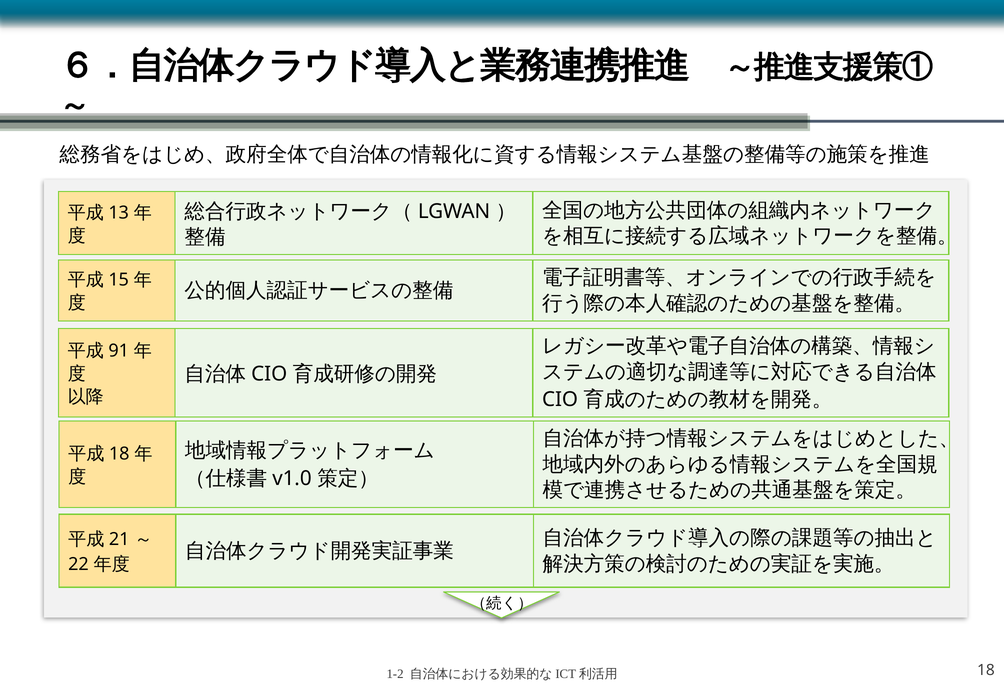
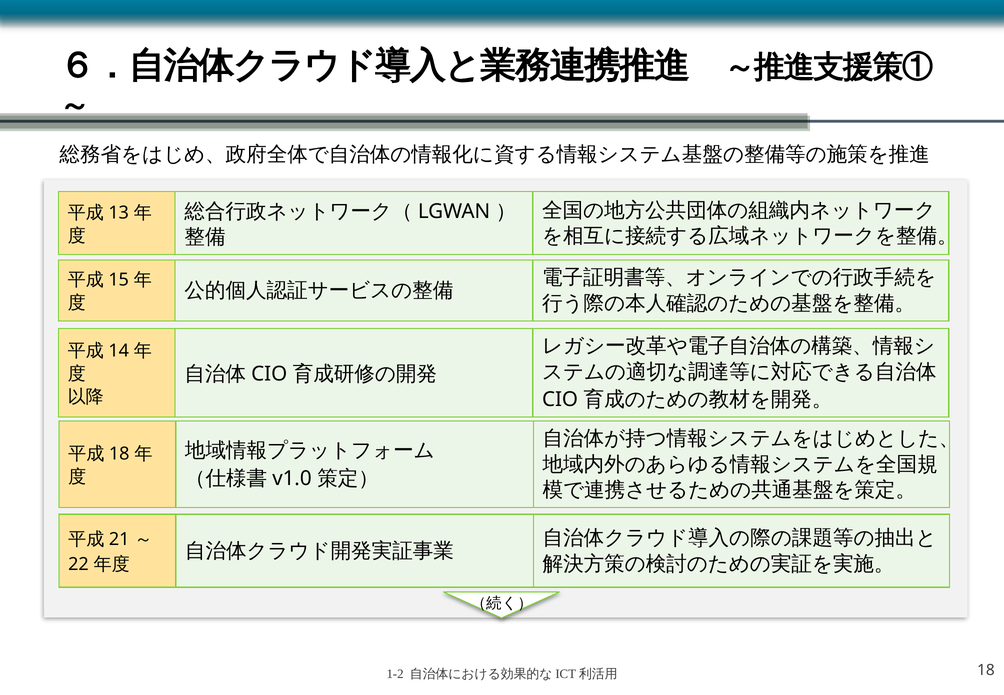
91: 91 -> 14 (119, 351)
